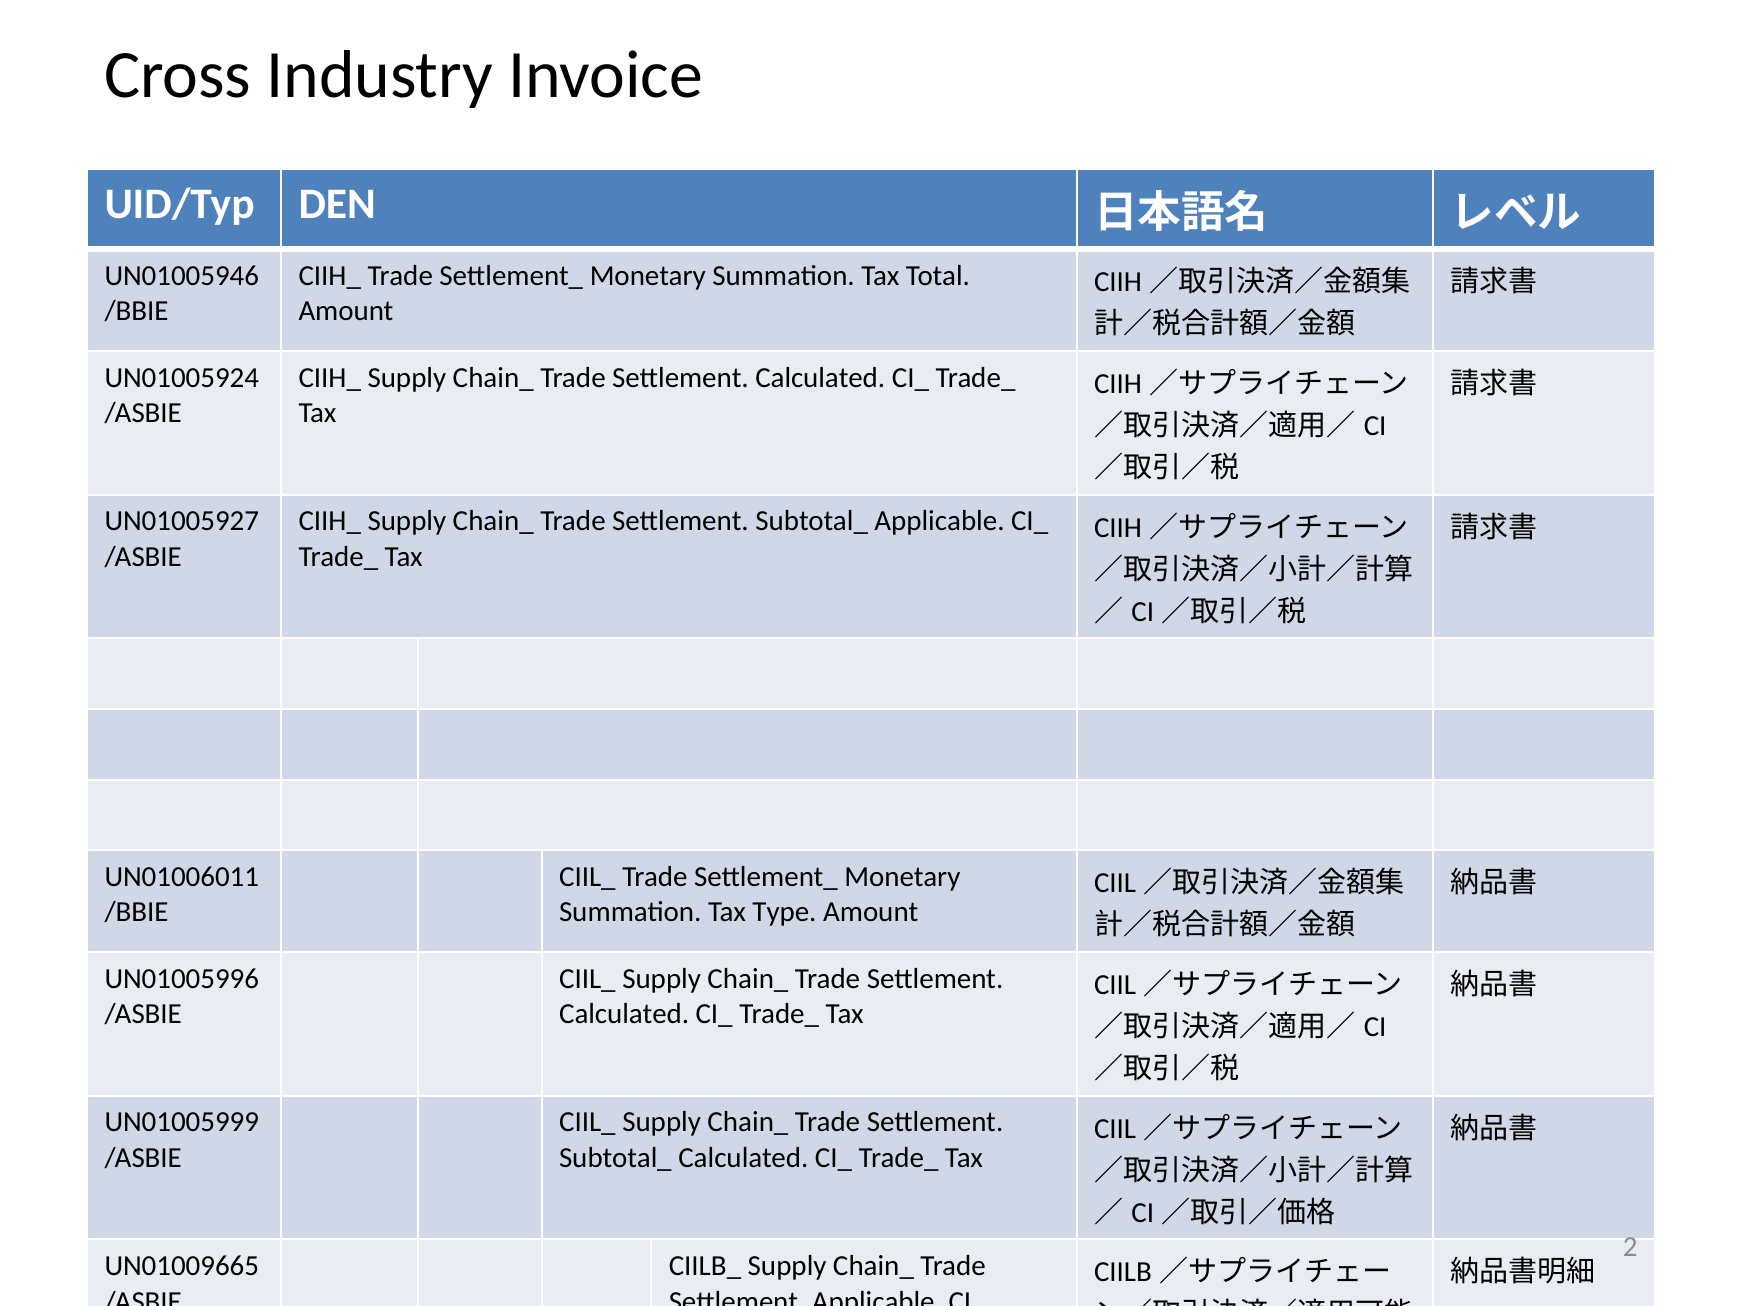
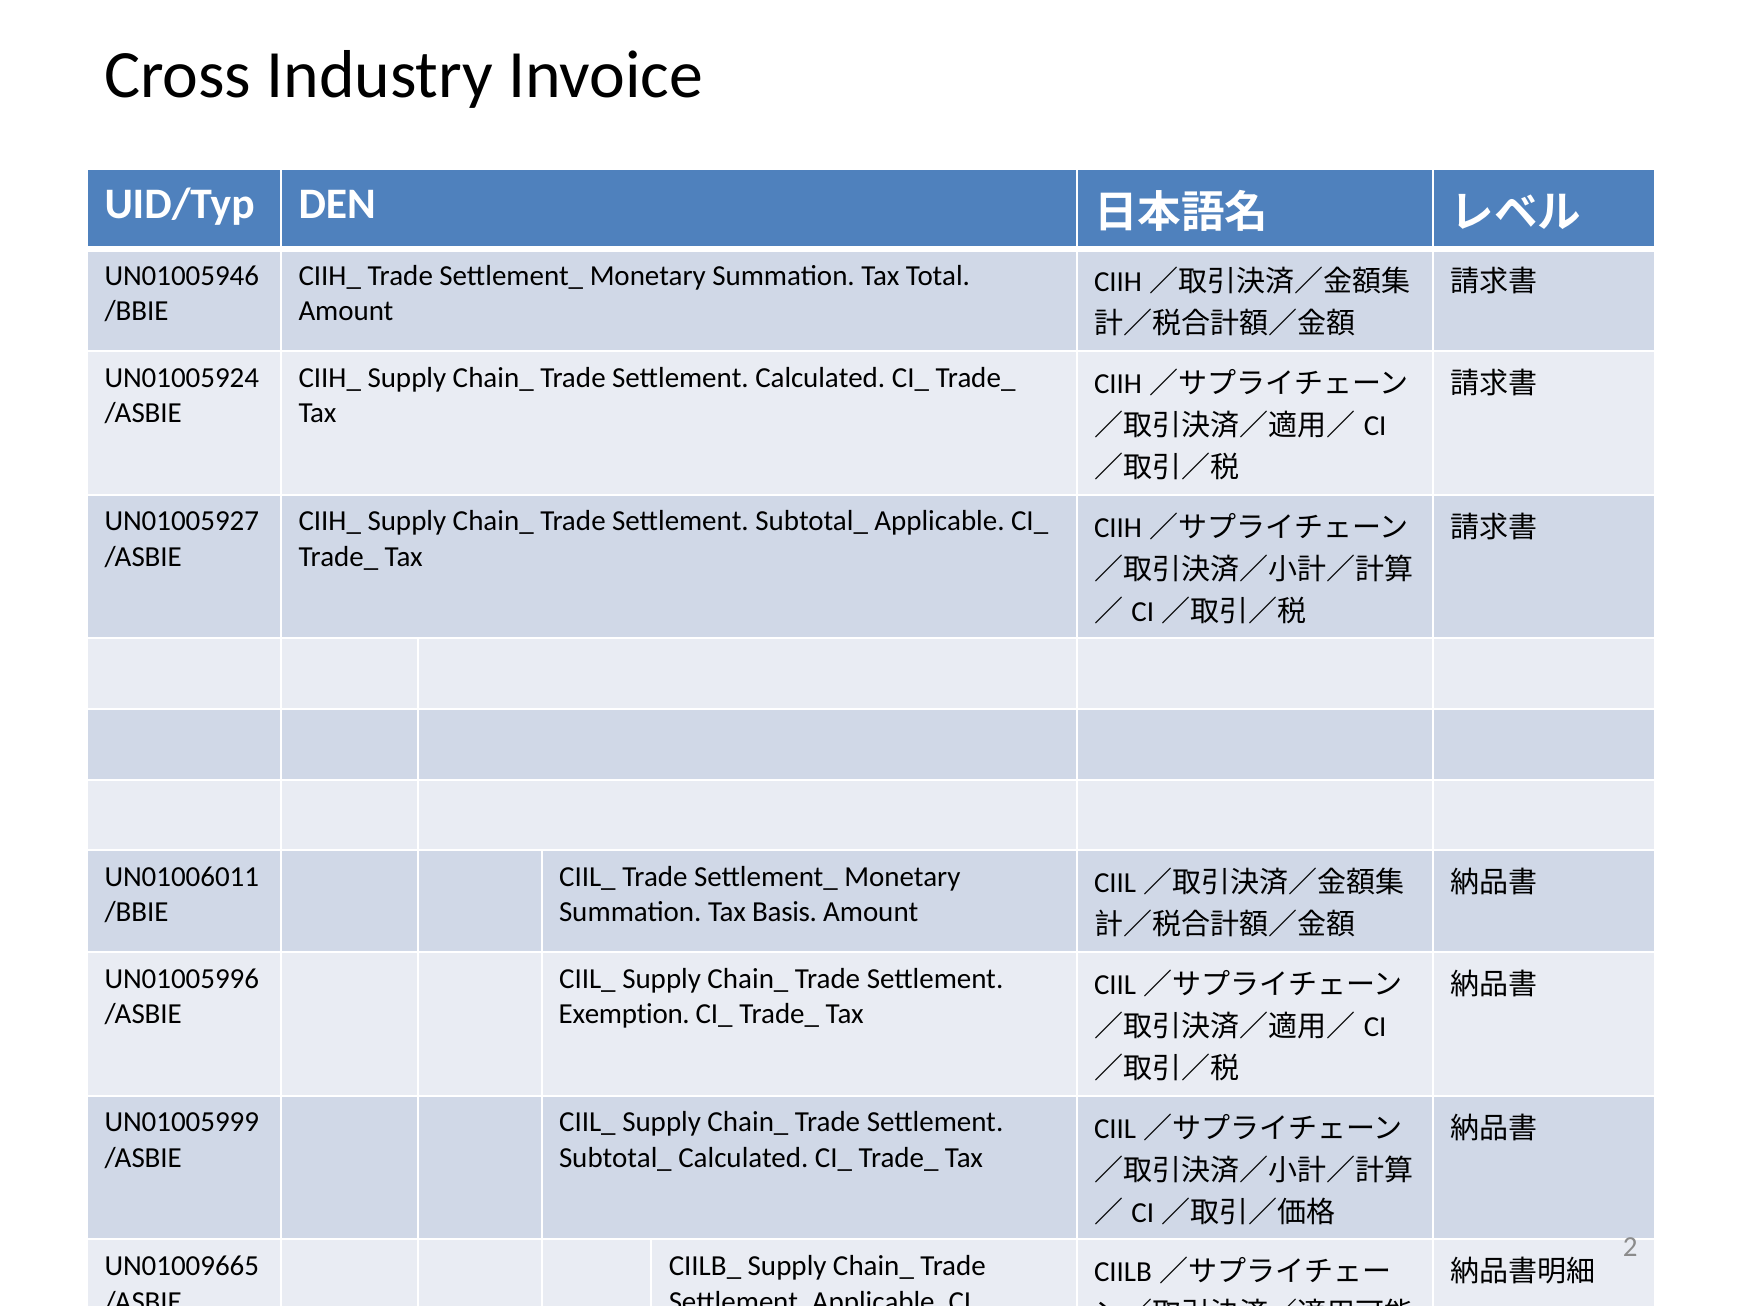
Type: Type -> Basis (785, 913)
Calculated: Calculated -> Exemption (624, 1014)
